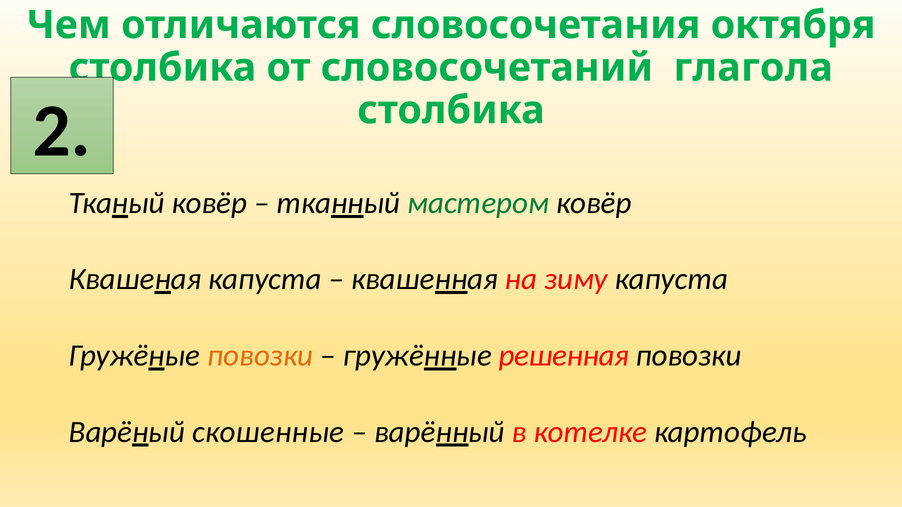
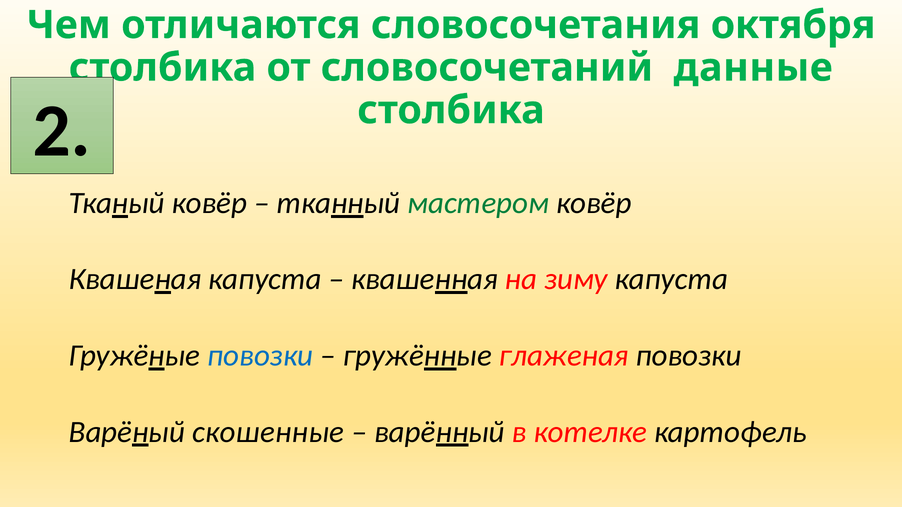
глагола: глагола -> данные (753, 68)
повозки colour: orange -> blue (260, 356)
решенная: решенная -> глаженая (564, 356)
